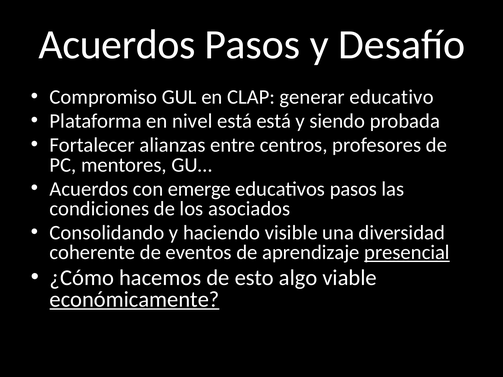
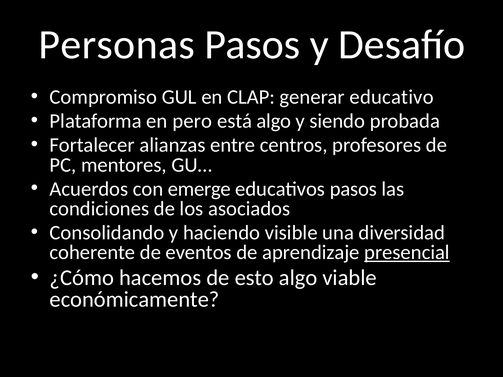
Acuerdos: Acuerdos -> Personas (117, 45)
nivel: nivel -> pero (192, 121)
está está: está -> algo (274, 121)
económicamente underline: present -> none (134, 300)
